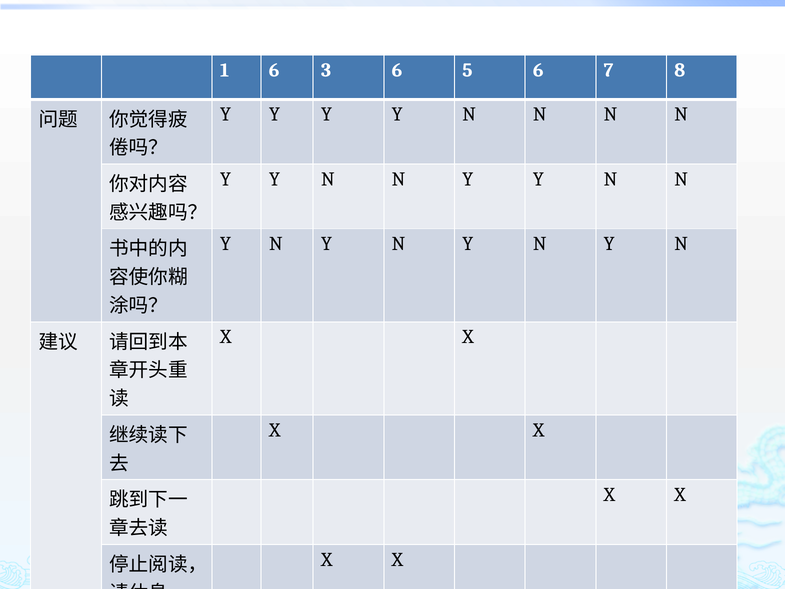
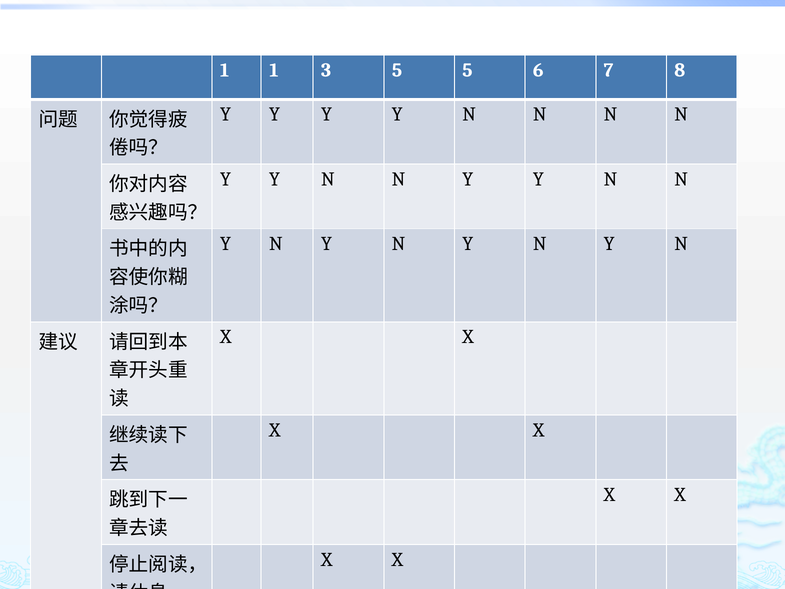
1 6: 6 -> 1 (274, 70)
3 6: 6 -> 5 (397, 70)
